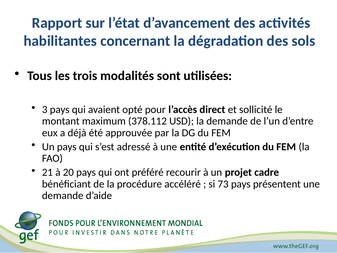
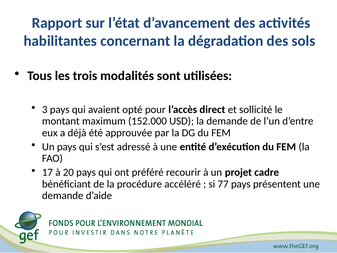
378.112: 378.112 -> 152.000 (147, 121)
21: 21 -> 17 (47, 172)
73: 73 -> 77 (223, 184)
